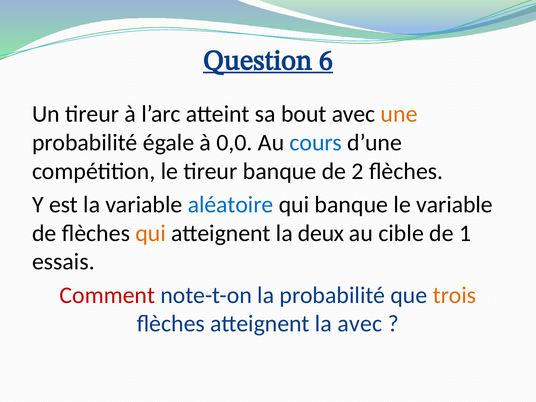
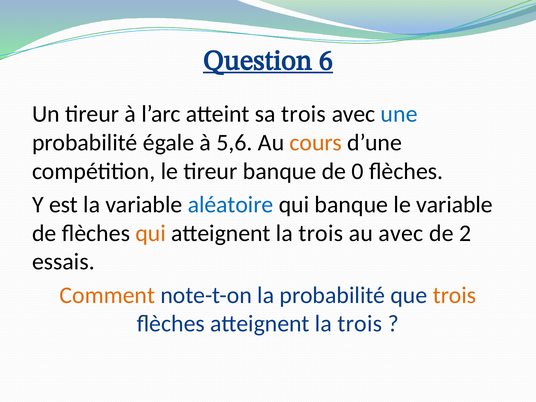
bout: bout -> trois (304, 114)
une colour: orange -> blue (399, 114)
0,0: 0,0 -> 5,6 (234, 143)
cours colour: blue -> orange (316, 143)
2: 2 -> 0 (358, 171)
deux: deux -> trois (321, 233)
au cible: cible -> avec (401, 233)
1: 1 -> 2 (465, 233)
Comment colour: red -> orange (107, 295)
flèches atteignent la avec: avec -> trois (360, 324)
